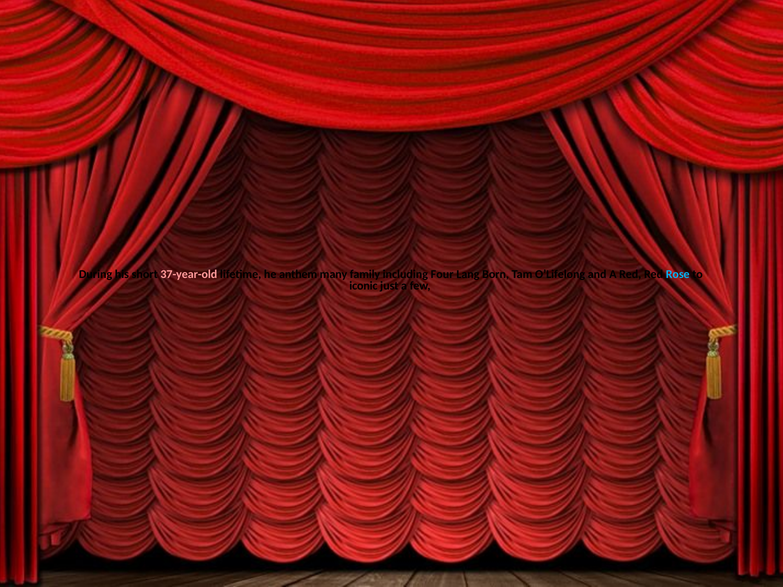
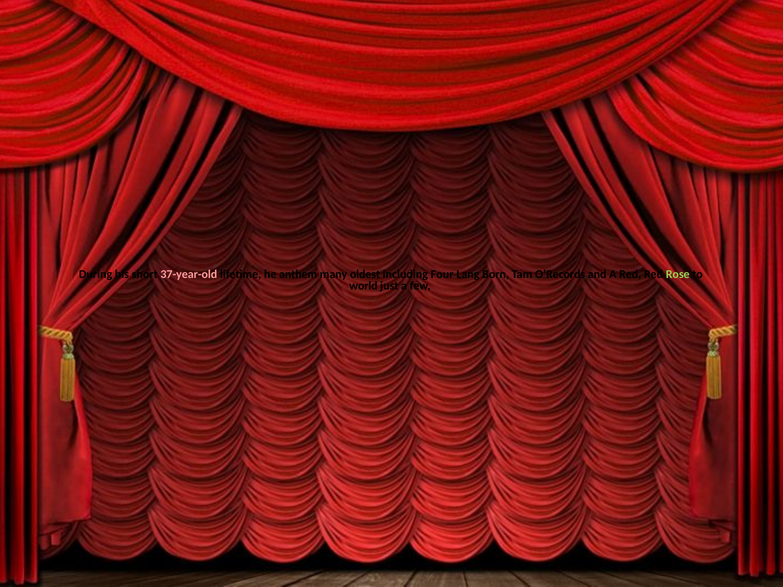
family: family -> oldest (365, 275)
O’Lifelong: O’Lifelong -> O’Records (560, 275)
Rose colour: light blue -> light green (678, 275)
iconic: iconic -> world (363, 286)
